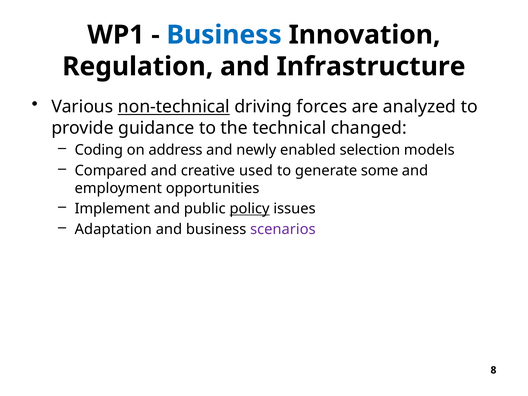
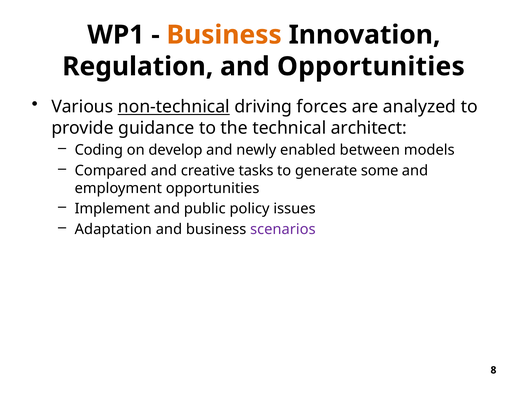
Business colour: blue -> orange (224, 35)
and Infrastructure: Infrastructure -> Opportunities (371, 67)
changed: changed -> architect (369, 128)
address: address -> develop (175, 150)
selection: selection -> between (370, 150)
used: used -> tasks (256, 171)
policy underline: present -> none (250, 209)
